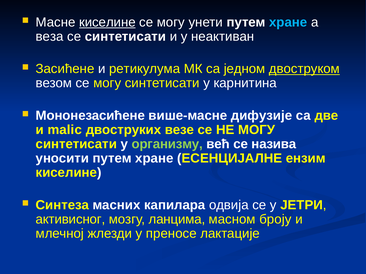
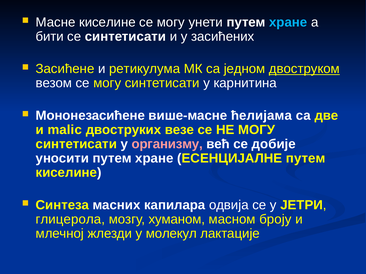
киселине underline: present -> none (107, 22)
веза: веза -> бити (50, 36)
неактиван: неактиван -> засићених (223, 36)
дифузије: дифузије -> ћелијама (261, 116)
организму colour: light green -> pink (167, 144)
назива: назива -> добије (274, 144)
ЕСЕНЦИЈАЛНЕ ензим: ензим -> путем (306, 159)
активисног: активисног -> глицерола (70, 220)
ланцима: ланцима -> хуманом (177, 220)
преносе: преносе -> молекул (171, 234)
